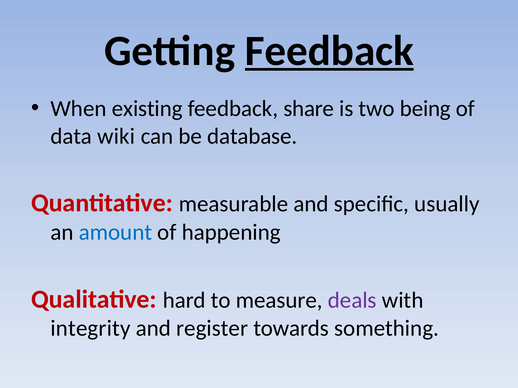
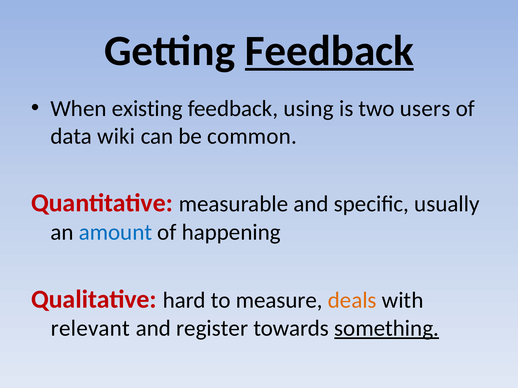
share: share -> using (309, 109)
being: being -> users (425, 109)
database: database -> common (252, 136)
deals colour: purple -> orange (352, 300)
integrity: integrity -> relevant (90, 329)
something underline: none -> present (387, 329)
